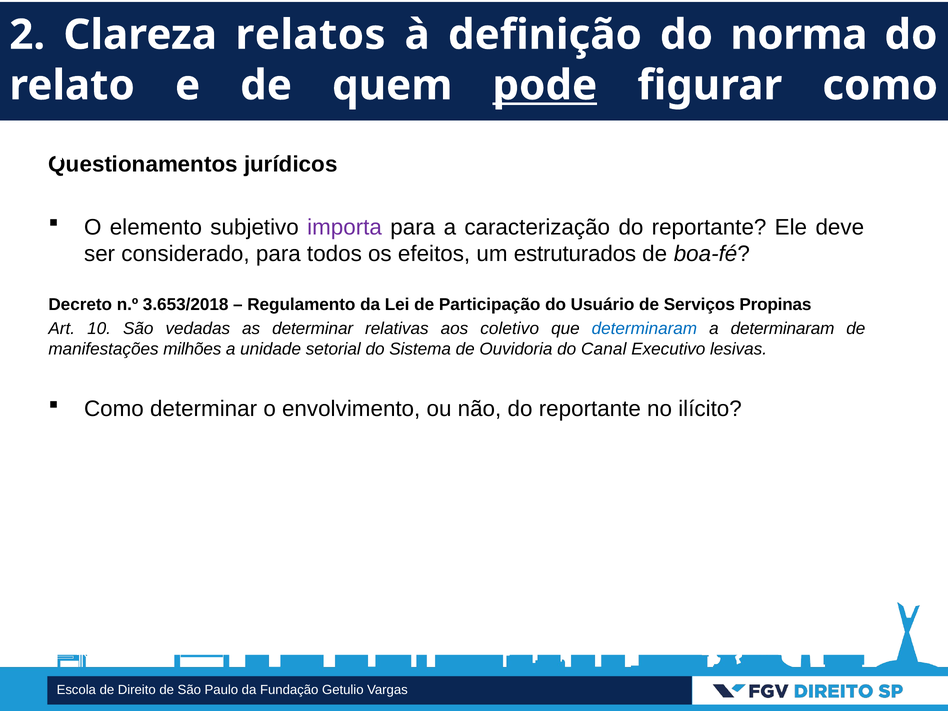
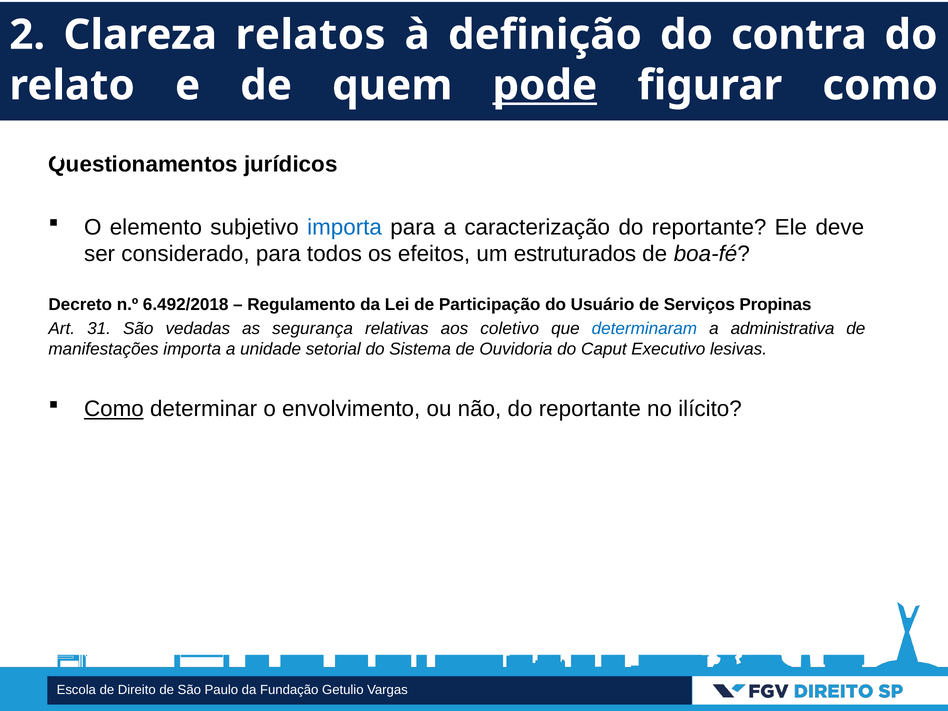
norma: norma -> contra (799, 35)
importa colour: purple -> blue (345, 227)
3.653/2018: 3.653/2018 -> 6.492/2018 (186, 305)
10: 10 -> 31 (99, 329)
as determinar: determinar -> segurança (313, 329)
a determinaram: determinaram -> administrativa (783, 329)
manifestações milhões: milhões -> importa (192, 349)
Canal: Canal -> Caput (604, 349)
Como underline: none -> present (114, 409)
